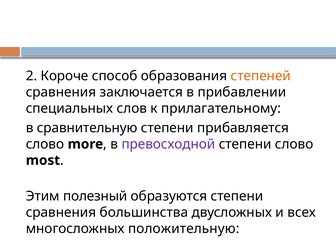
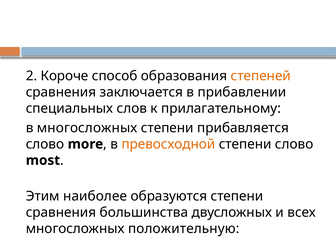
в сравнительную: сравнительную -> многосложных (87, 128)
превосходной colour: purple -> orange (168, 144)
полезный: полезный -> наиболее (95, 196)
